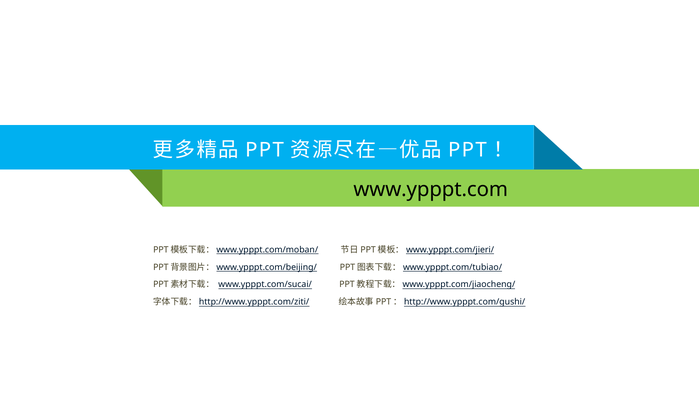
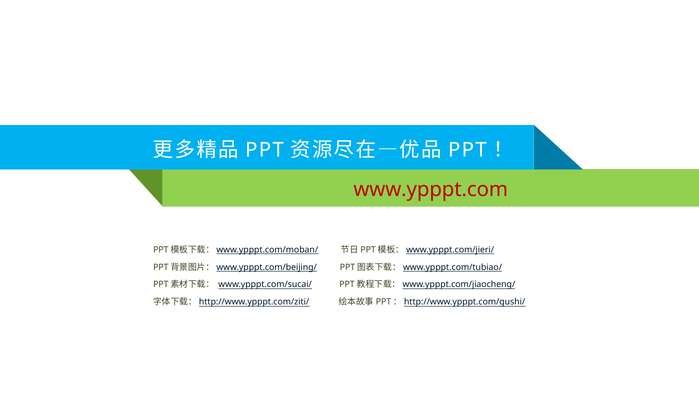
www.ypppt.com colour: black -> red (431, 189)
